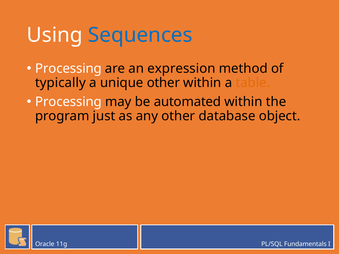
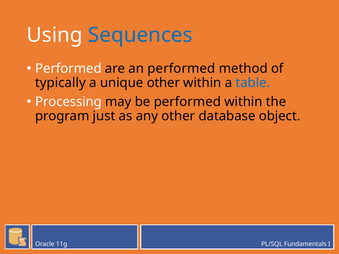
Processing: Processing -> Performed (68, 69)
an expression: expression -> performed (181, 69)
table colour: orange -> blue (253, 83)
be automated: automated -> performed (187, 102)
